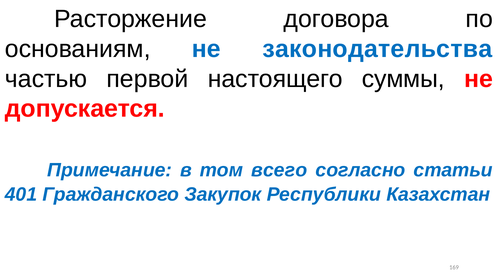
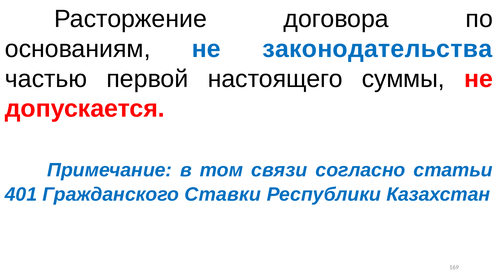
всего: всего -> связи (279, 170)
Закупок: Закупок -> Ставки (223, 195)
